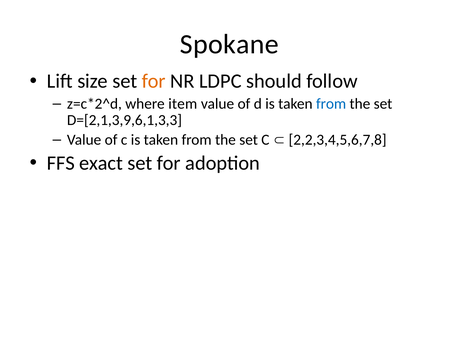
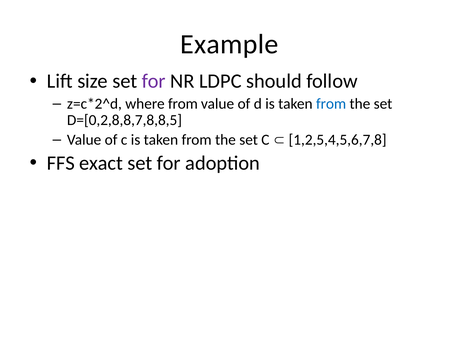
Spokane: Spokane -> Example (229, 44)
for colour: orange -> purple (154, 81)
where item: item -> from (183, 104)
D=[2,1,3,9,6,1,3,3: D=[2,1,3,9,6,1,3,3 -> D=[0,2,8,8,7,8,8,5 (124, 120)
2,2,3,4,5,6,7,8: 2,2,3,4,5,6,7,8 -> 1,2,5,4,5,6,7,8 (338, 140)
